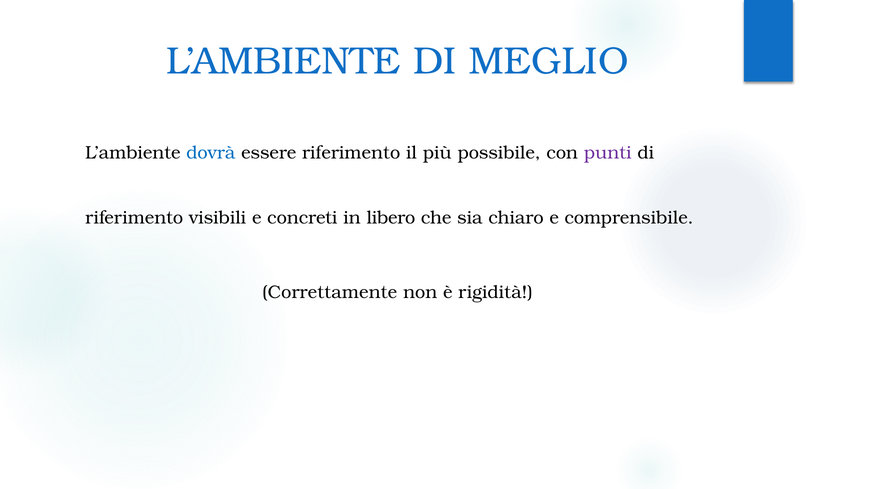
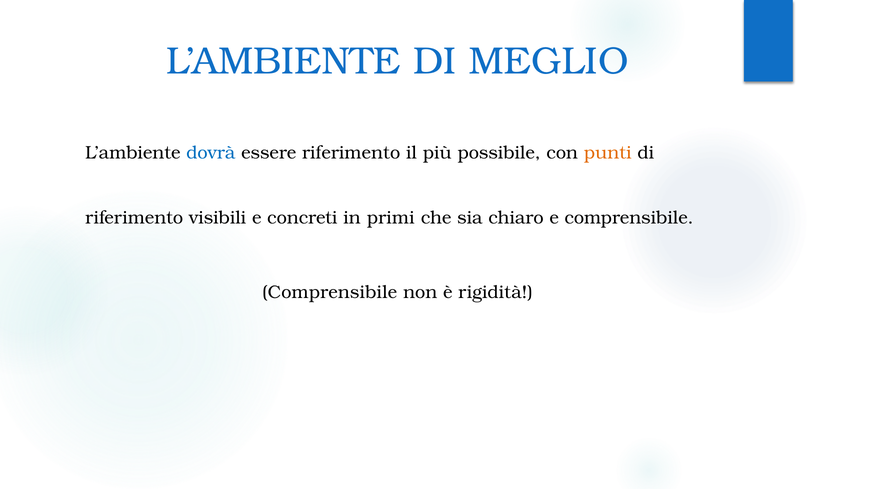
punti colour: purple -> orange (608, 153)
libero: libero -> primi (391, 218)
Correttamente: Correttamente -> Comprensibile (330, 292)
